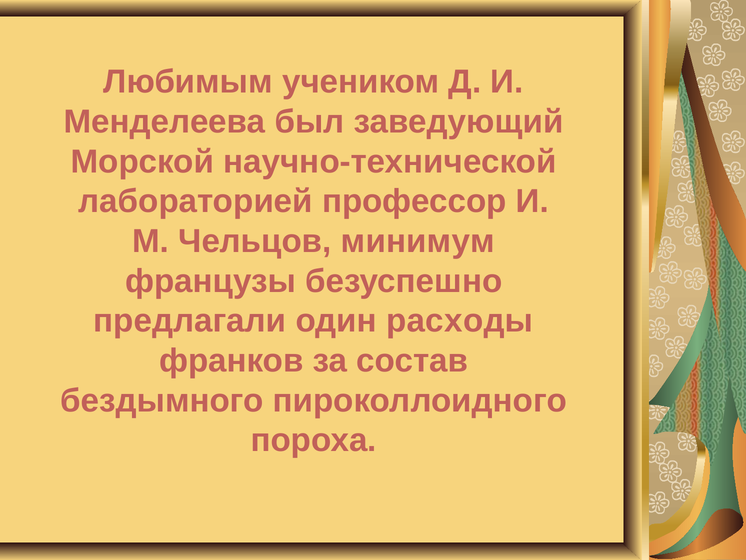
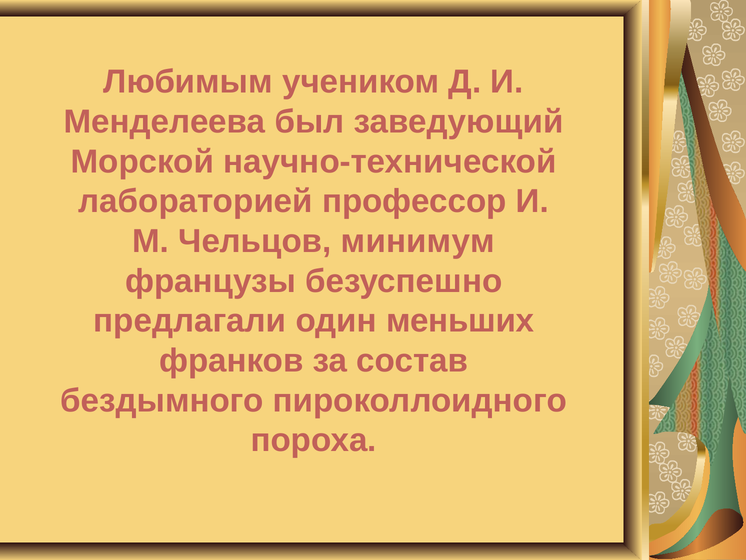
расходы: расходы -> меньших (460, 321)
